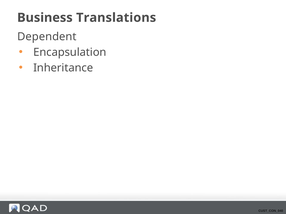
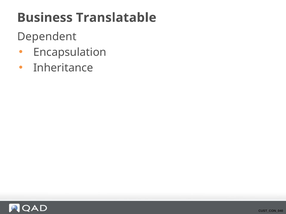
Translations: Translations -> Translatable (116, 18)
